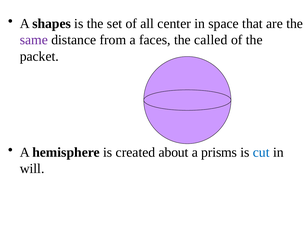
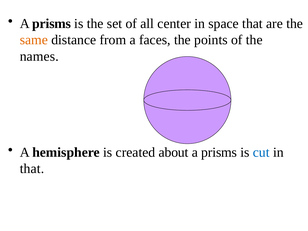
shapes: shapes -> prisms (52, 24)
same colour: purple -> orange (34, 40)
called: called -> points (211, 40)
packet: packet -> names (39, 56)
will: will -> that (32, 169)
